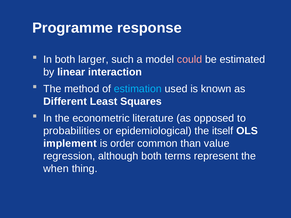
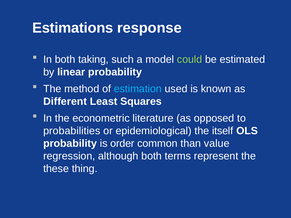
Programme: Programme -> Estimations (73, 28)
larger: larger -> taking (93, 59)
could colour: pink -> light green (190, 59)
linear interaction: interaction -> probability (115, 72)
implement: implement -> probability (70, 144)
when: when -> these (56, 169)
